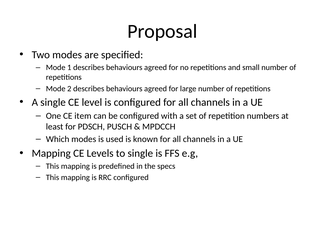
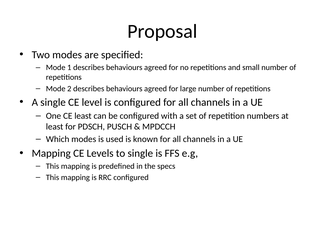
CE item: item -> least (83, 116)
